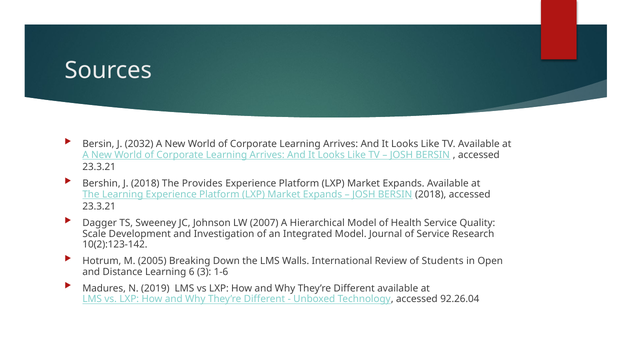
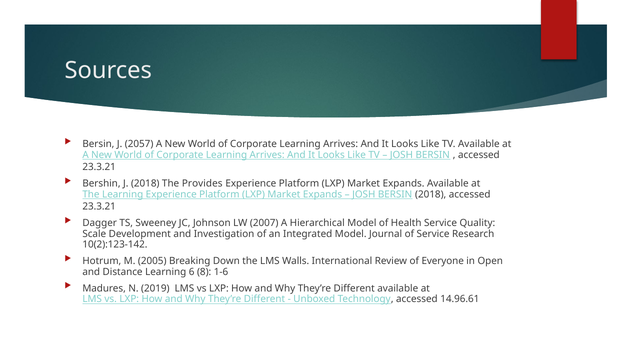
2032: 2032 -> 2057 (139, 144)
Students: Students -> Everyone (443, 261)
3: 3 -> 8 (204, 271)
92.26.04: 92.26.04 -> 14.96.61 (460, 299)
